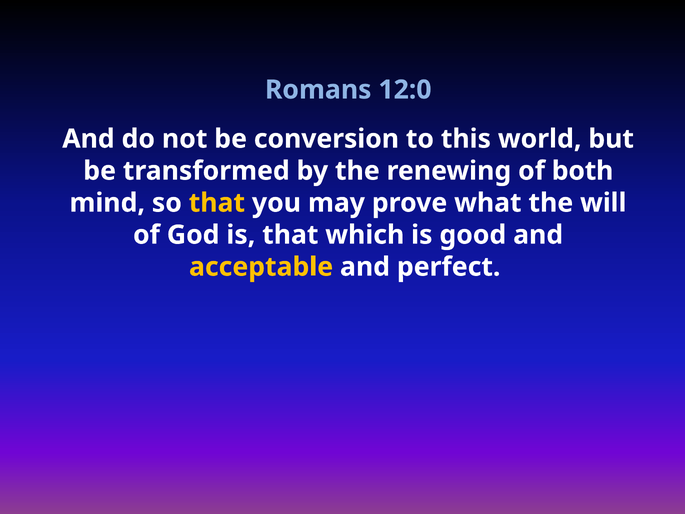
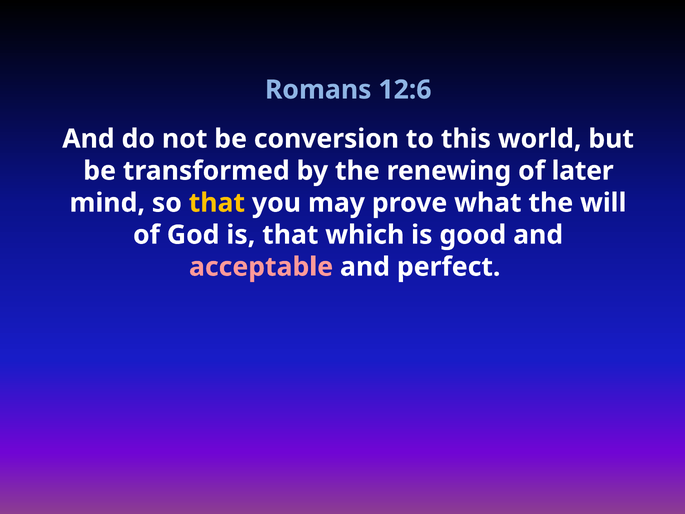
12:0: 12:0 -> 12:6 (405, 90)
both: both -> later (583, 171)
acceptable colour: yellow -> pink (261, 267)
